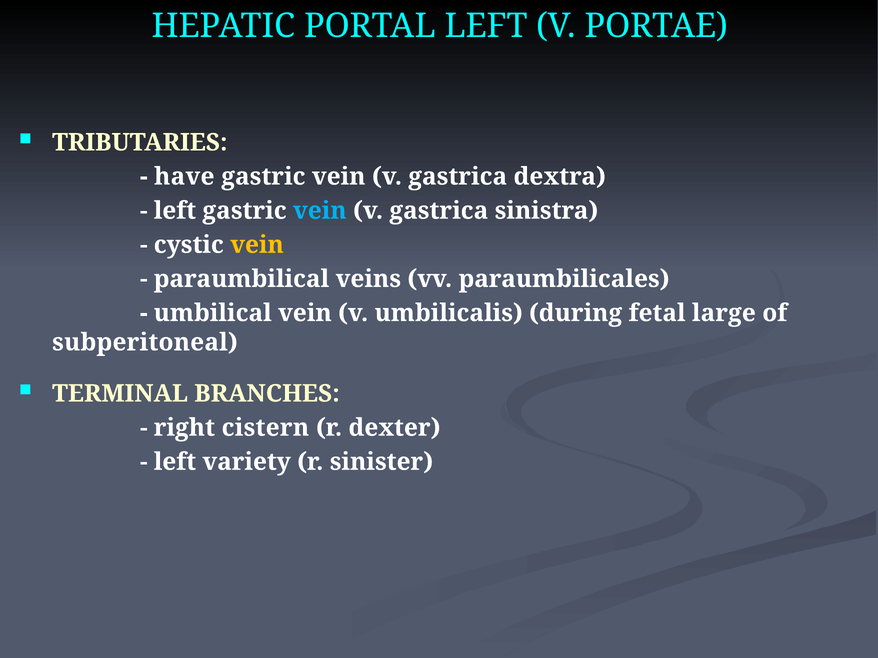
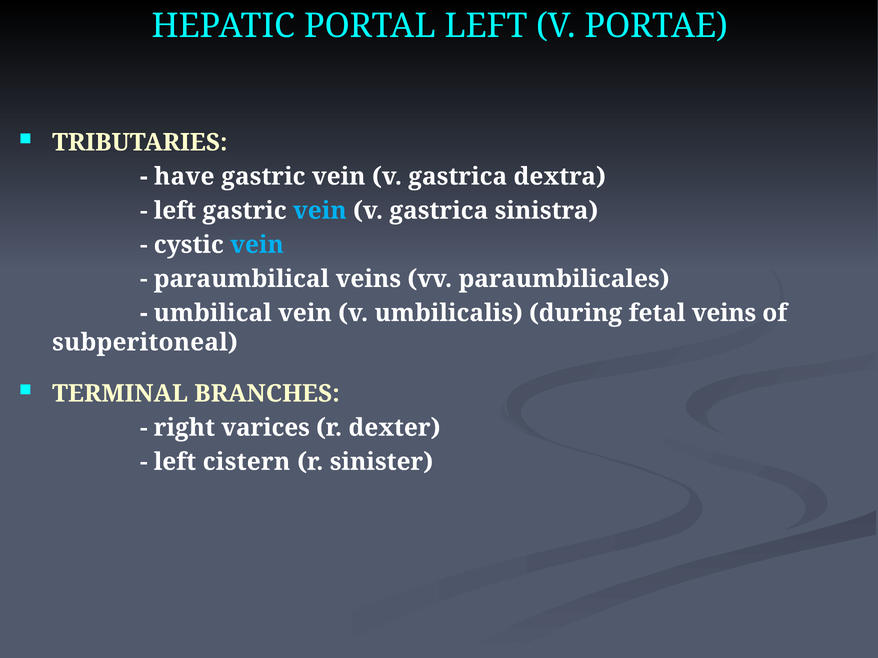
vein colour: yellow -> light blue (257, 245)
fetal large: large -> veins (724, 313)
cistern: cistern -> varices (266, 428)
variety: variety -> cistern (246, 462)
